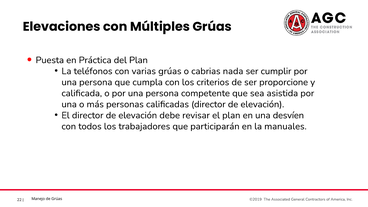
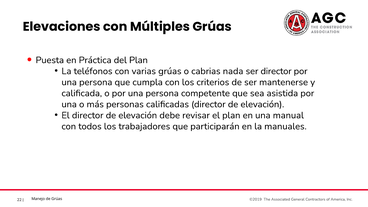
ser cumplir: cumplir -> director (276, 71)
proporcione: proporcione -> mantenerse (284, 82)
desvíen: desvíen -> manual (288, 115)
